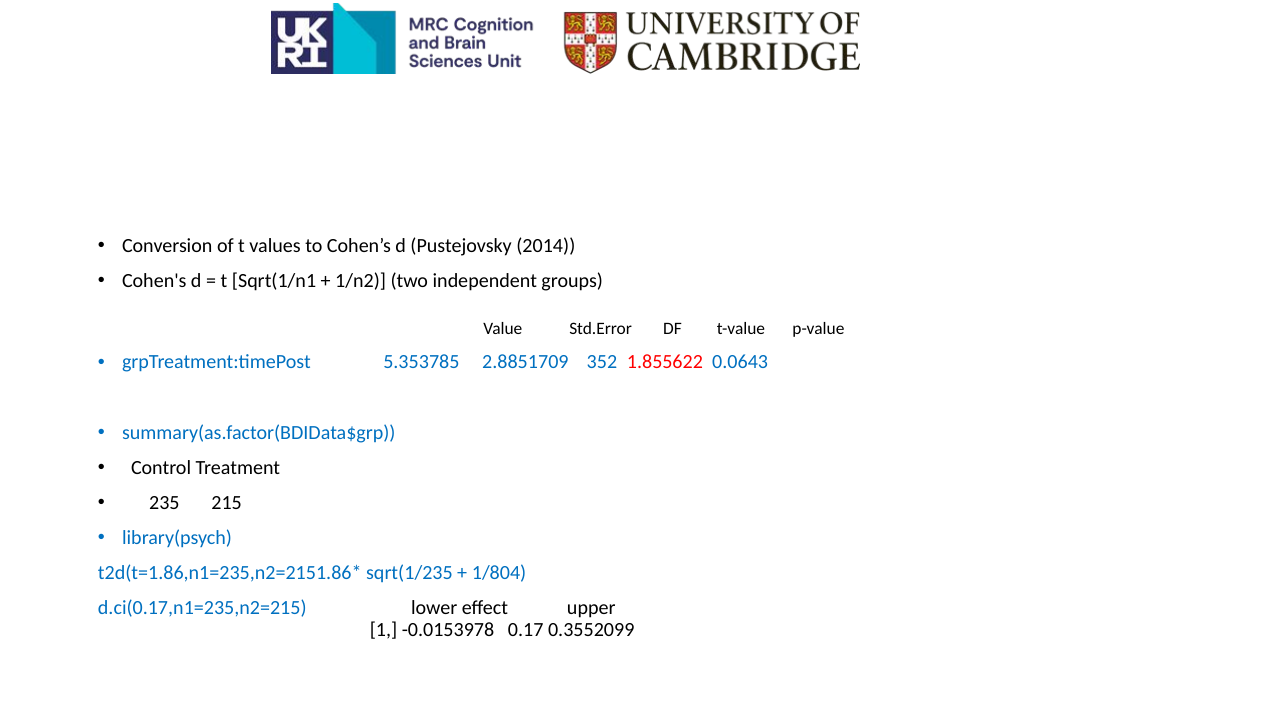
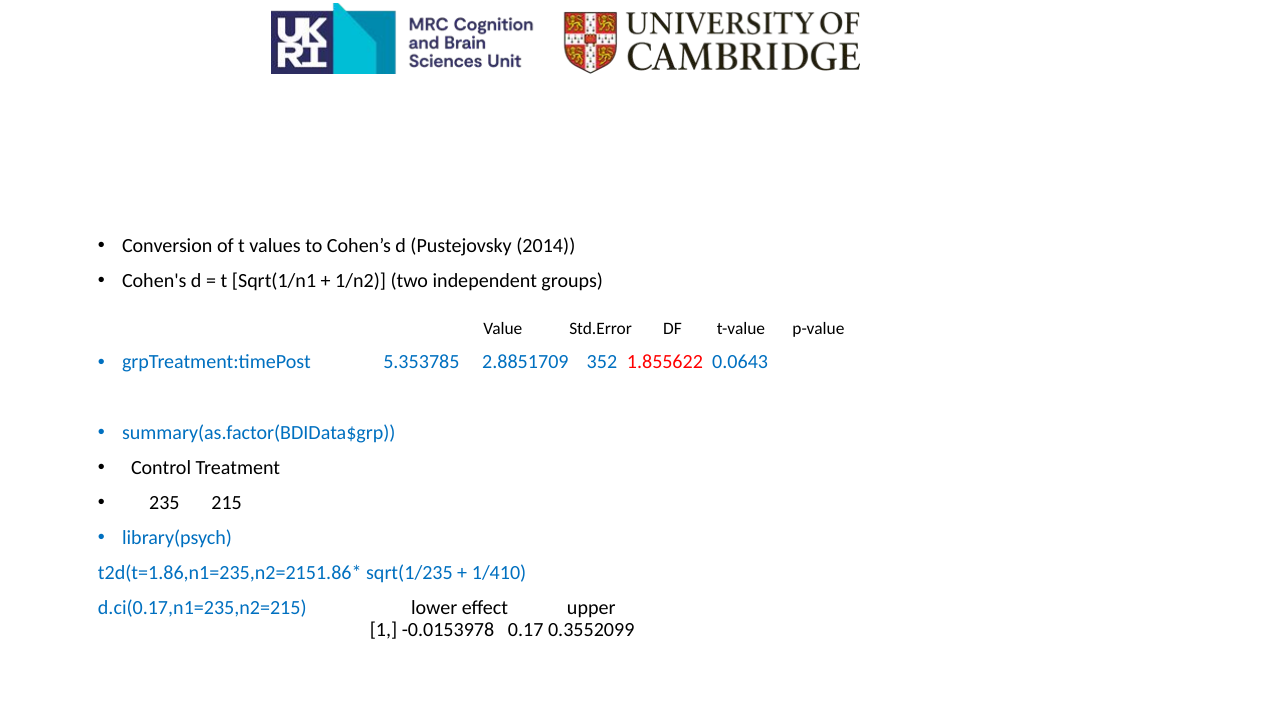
1/804: 1/804 -> 1/410 (499, 573)
